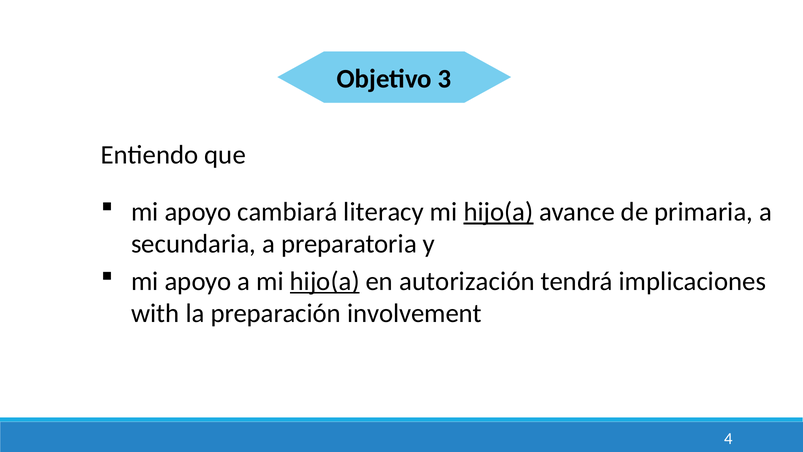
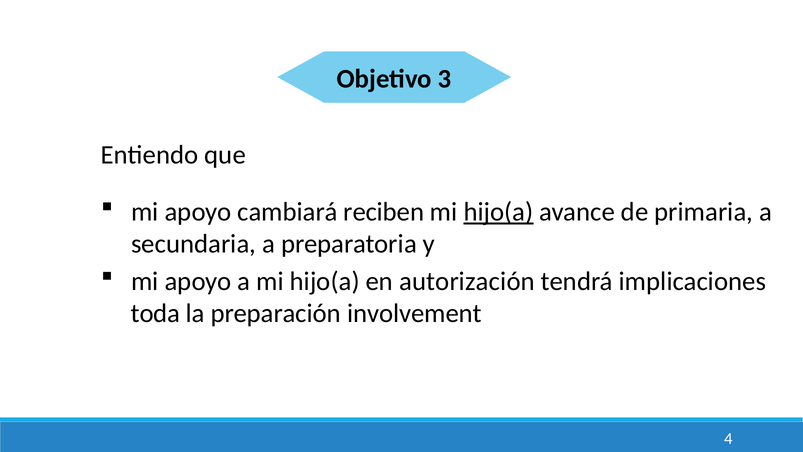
literacy: literacy -> reciben (384, 212)
hijo(a underline: present -> none (325, 281)
with: with -> toda (155, 313)
